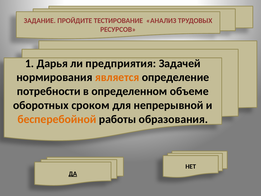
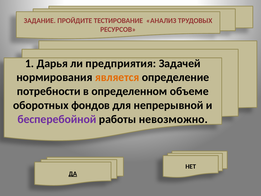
сроком: сроком -> фондов (91, 105)
бесперебойной colour: orange -> purple (57, 119)
образования: образования -> невозможно (173, 119)
